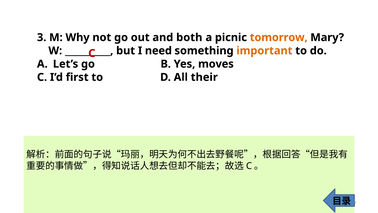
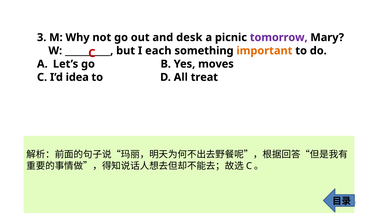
both: both -> desk (189, 37)
tomorrow colour: orange -> purple (279, 37)
need: need -> each (158, 51)
first: first -> idea (77, 77)
their: their -> treat (204, 77)
